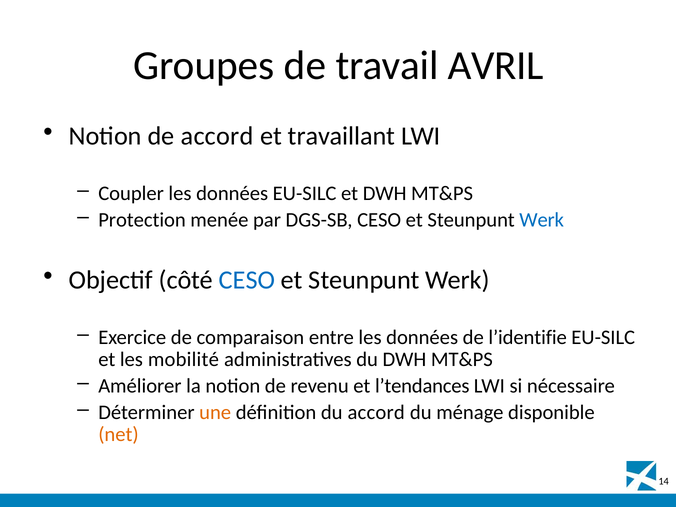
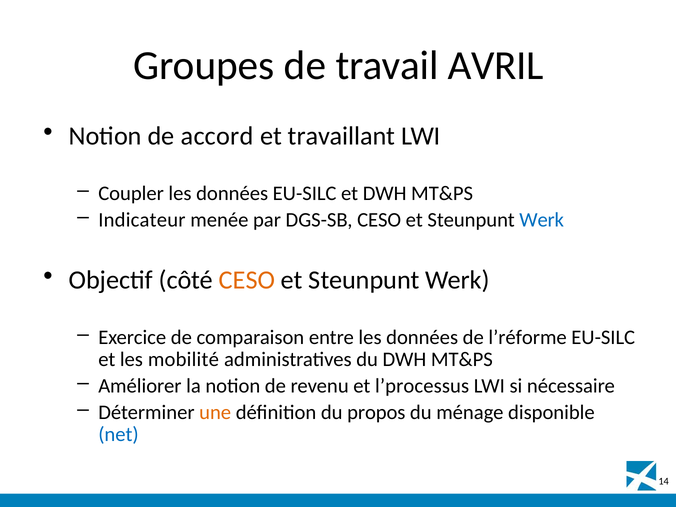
Protection: Protection -> Indicateur (142, 220)
CESO colour: blue -> orange (247, 280)
l’identifie: l’identifie -> l’réforme (528, 337)
l’tendances: l’tendances -> l’processus (422, 386)
du accord: accord -> propos (376, 412)
net colour: orange -> blue (118, 435)
